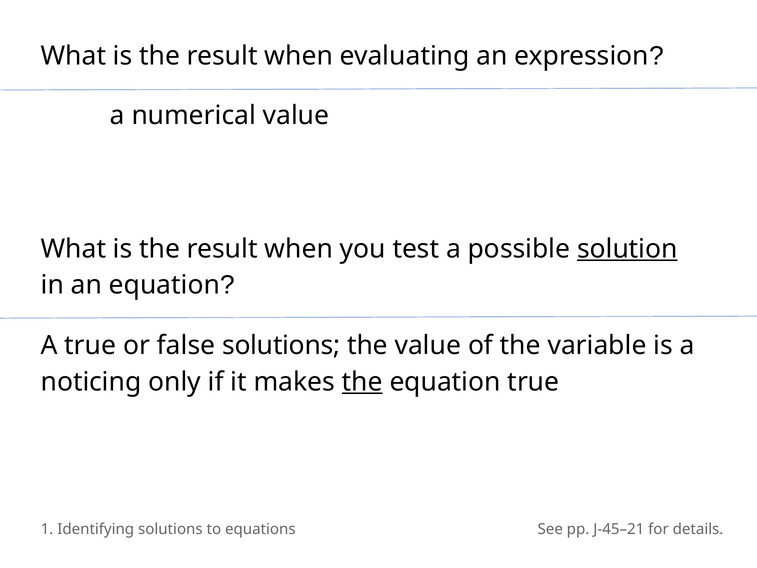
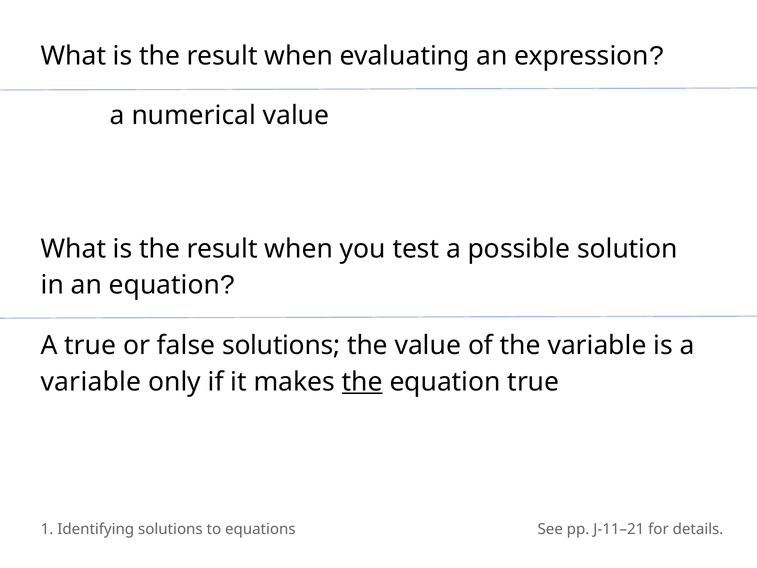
solution underline: present -> none (627, 249)
noticing: noticing -> variable (91, 382)
J-45–21: J-45–21 -> J-11–21 (619, 529)
